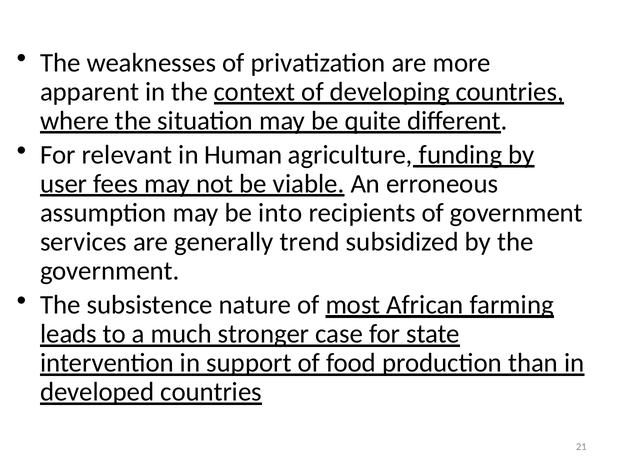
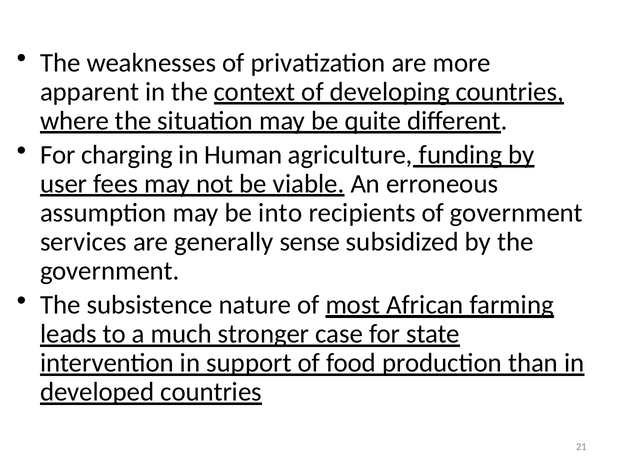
relevant: relevant -> charging (127, 155)
trend: trend -> sense (310, 242)
